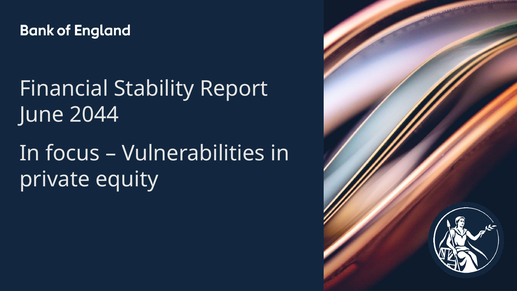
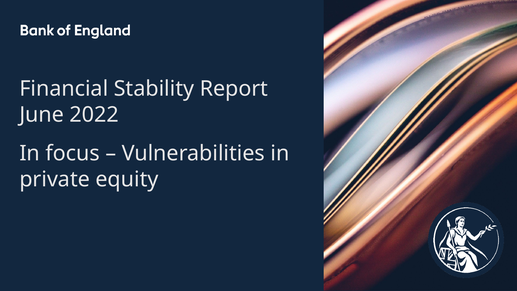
2044: 2044 -> 2022 (94, 115)
